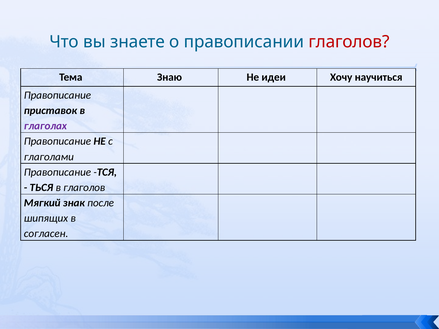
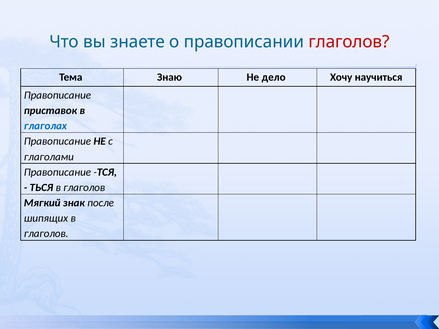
идеи: идеи -> дело (274, 77)
глаголах colour: purple -> blue (45, 126)
согласен: согласен -> глаголов (46, 234)
